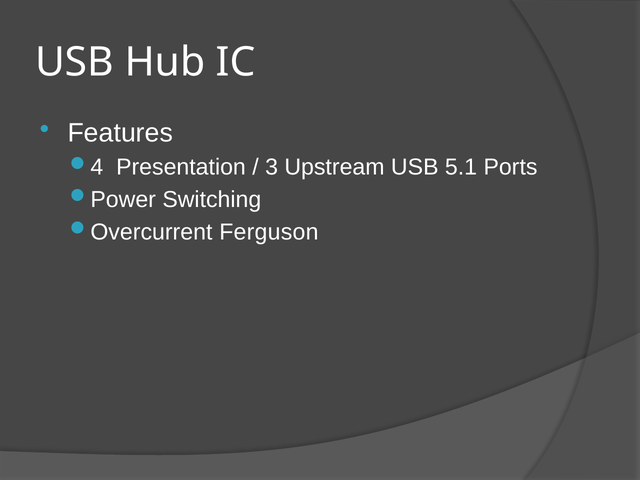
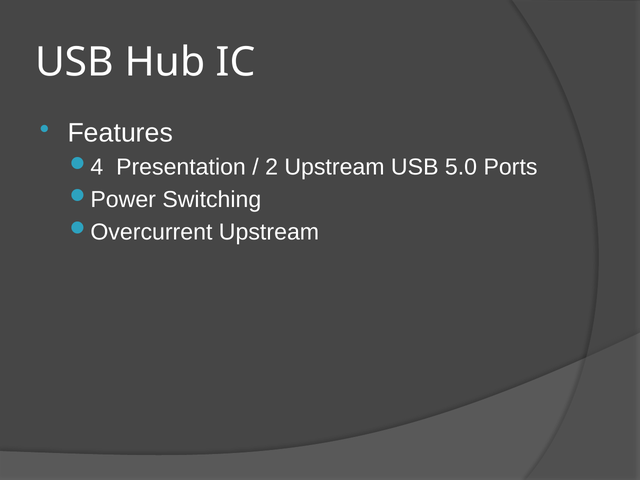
3: 3 -> 2 (272, 167)
5.1: 5.1 -> 5.0 (461, 167)
Ferguson: Ferguson -> Upstream (269, 232)
